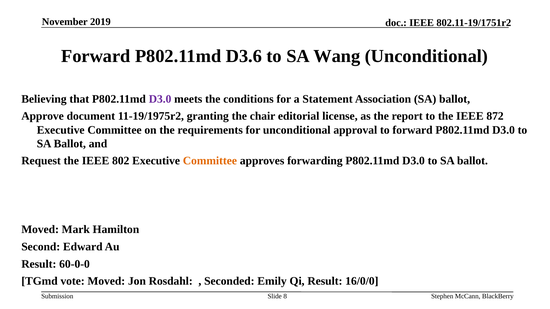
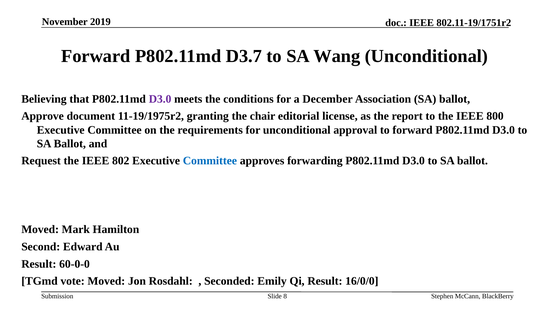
D3.6: D3.6 -> D3.7 (244, 56)
Statement: Statement -> December (328, 99)
872: 872 -> 800 (495, 116)
Committee colour: orange -> blue (210, 161)
